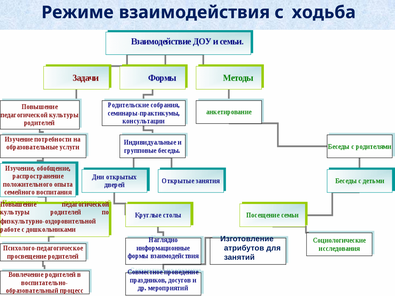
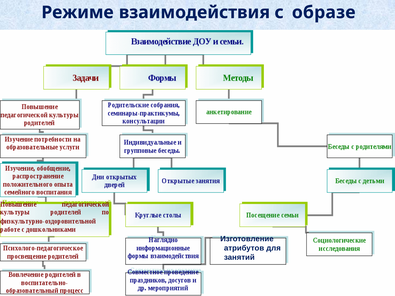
ходьба: ходьба -> образе (324, 12)
